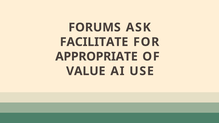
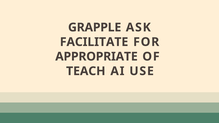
FORUMS: FORUMS -> GRAPPLE (95, 27)
VALUE: VALUE -> TEACH (86, 71)
